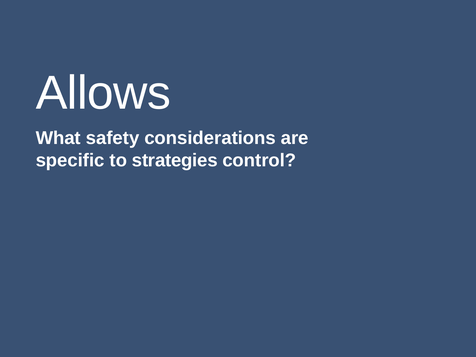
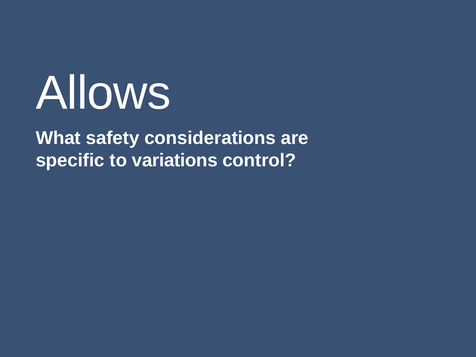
strategies: strategies -> variations (175, 160)
